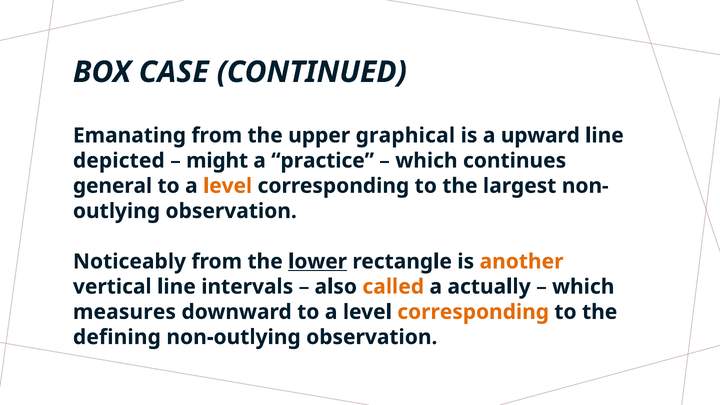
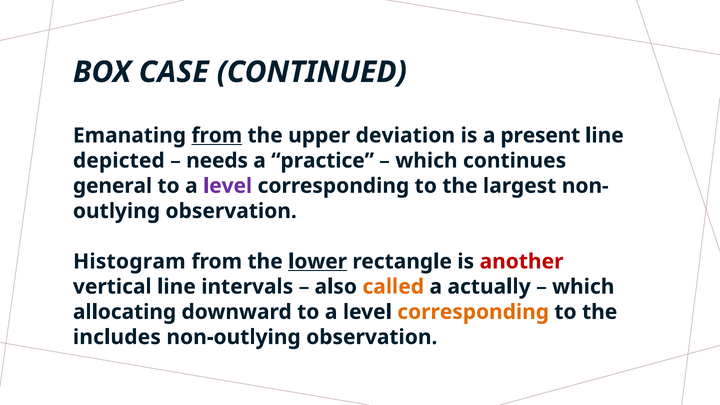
from underline: none -> present (217, 135)
graphical: graphical -> deviation (405, 135)
upward: upward -> present (540, 135)
might: might -> needs (217, 161)
level colour: orange -> purple (228, 186)
Noticeably: Noticeably -> Histogram (129, 262)
another colour: orange -> red (522, 262)
measures: measures -> allocating (125, 312)
defining: defining -> includes (117, 337)
